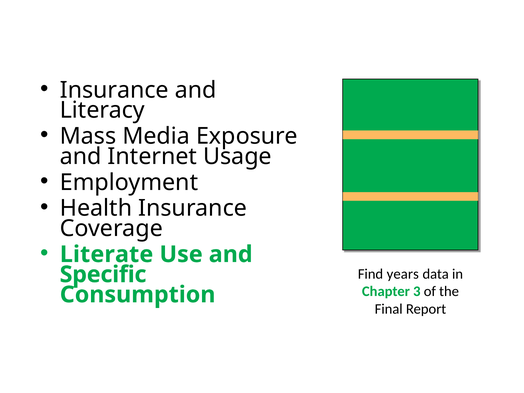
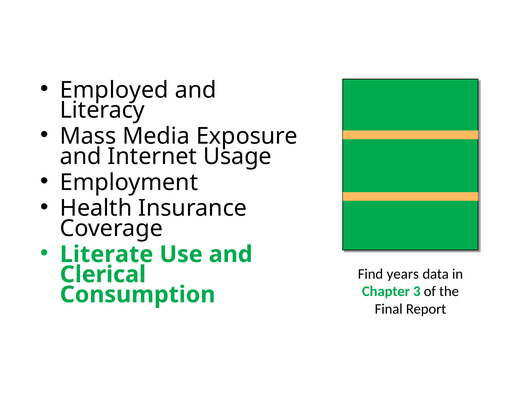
Insurance: Insurance -> Employed (114, 90)
Specific: Specific -> Clerical (103, 275)
